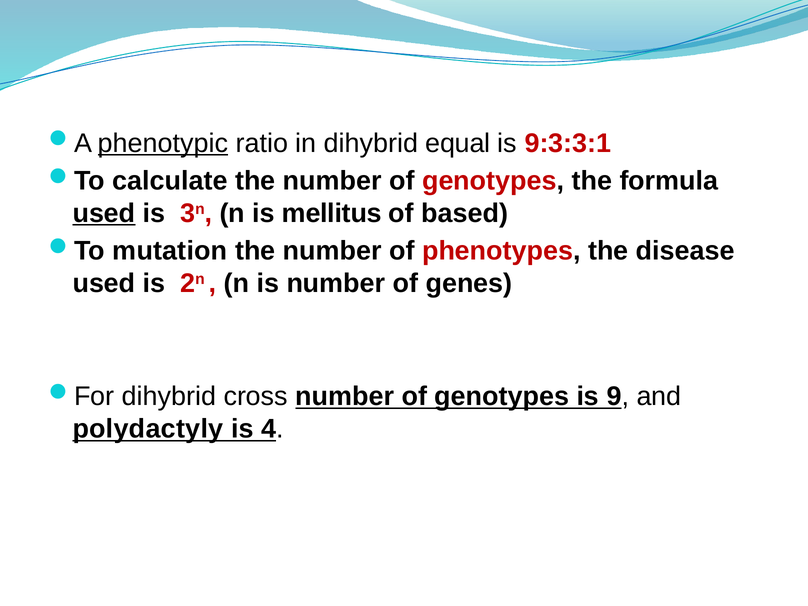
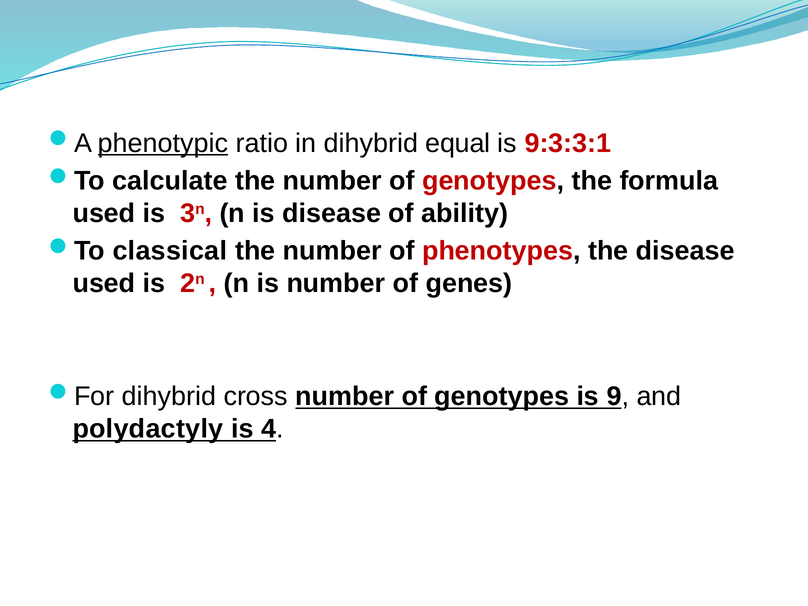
used underline: present -> none (104, 213)
is mellitus: mellitus -> disease (332, 213)
based: based -> ability (465, 213)
mutation: mutation -> classical (170, 251)
